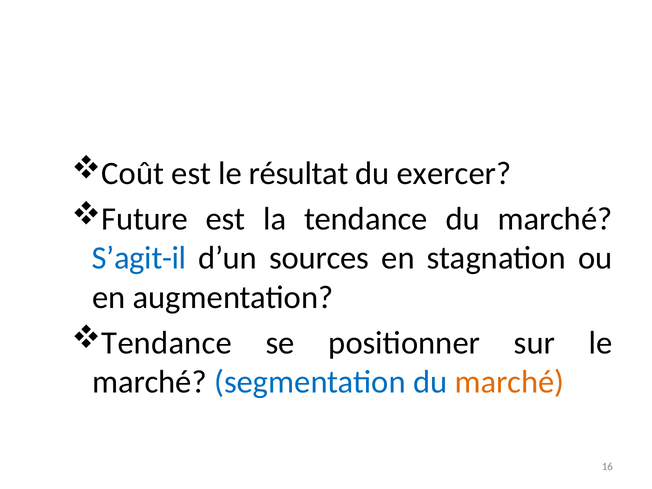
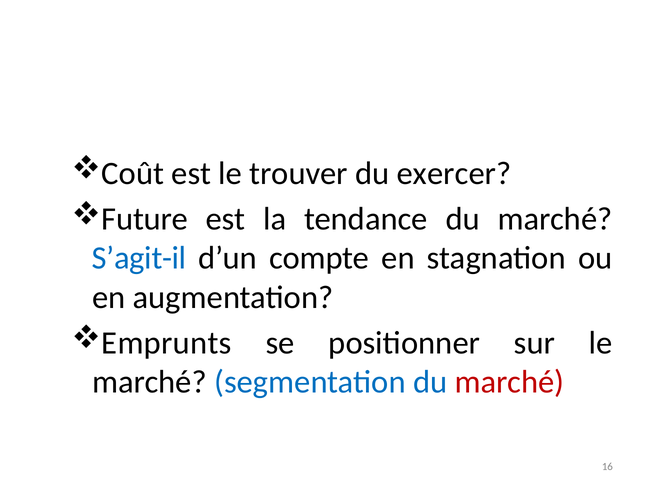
résultat: résultat -> trouver (299, 173)
sources: sources -> compte (319, 258)
Tendance: Tendance -> Emprunts (167, 343)
marché colour: orange -> red (509, 382)
